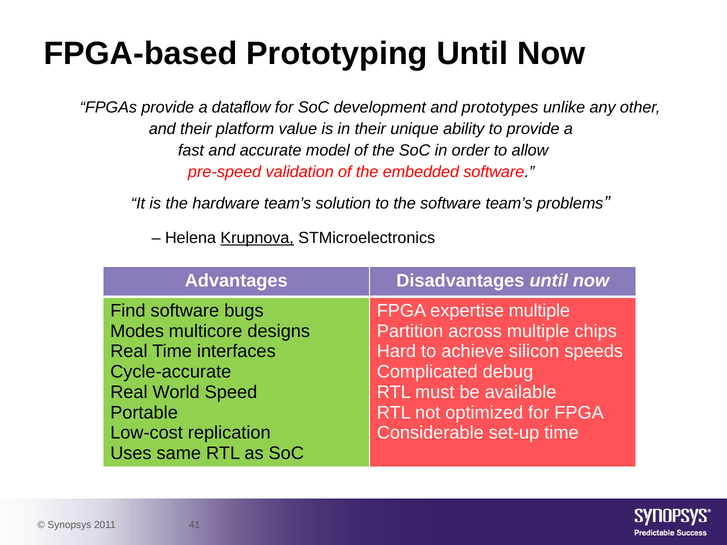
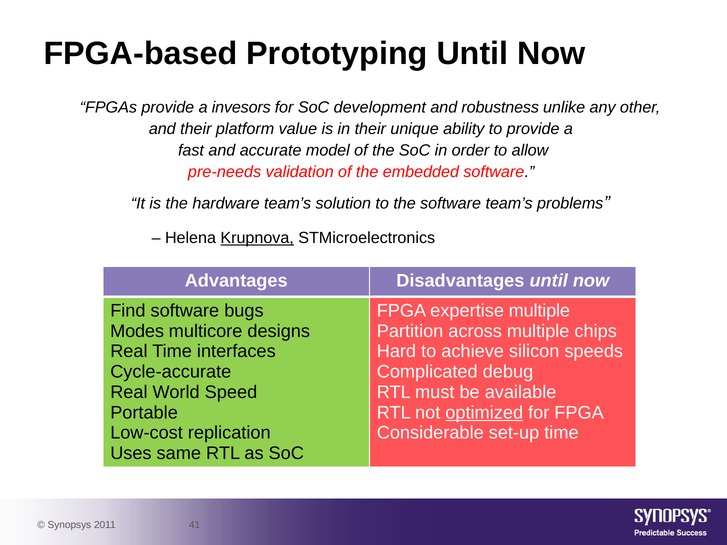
dataflow: dataflow -> invesors (241, 107)
prototypes: prototypes -> robustness (500, 107)
pre-speed: pre-speed -> pre-needs (225, 172)
optimized underline: none -> present (484, 413)
